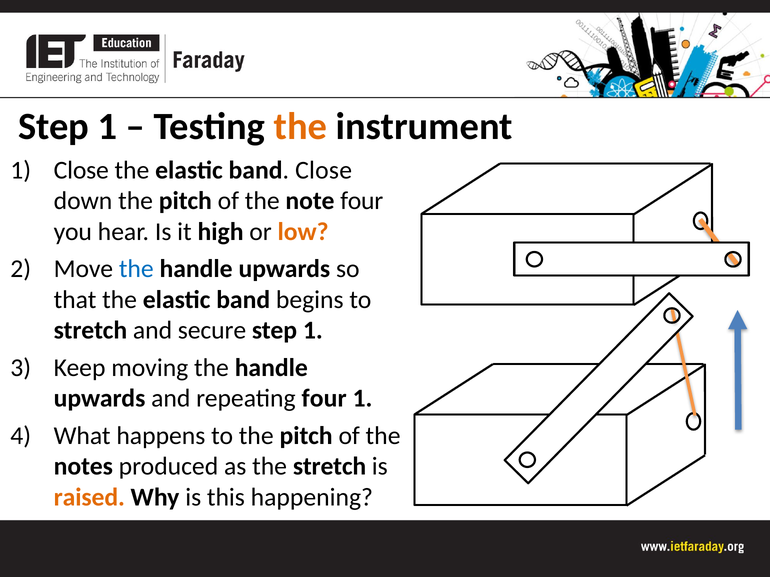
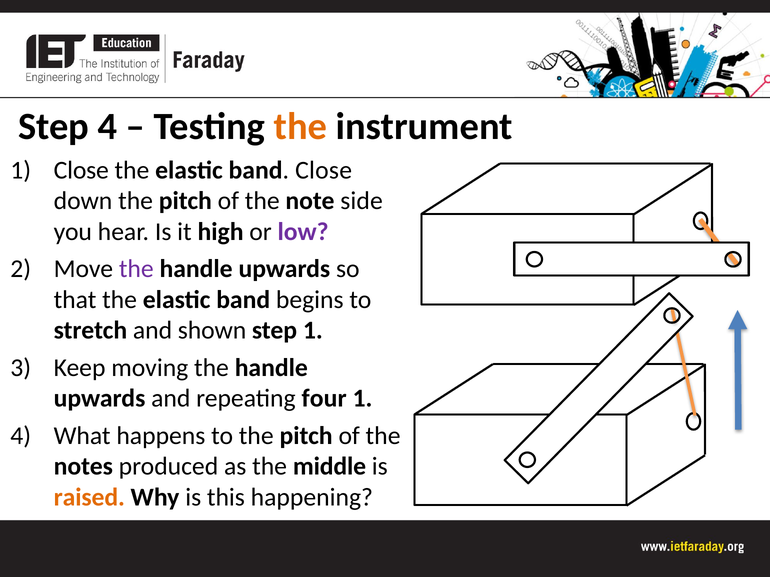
1: 1 -> 4 (107, 127)
note four: four -> side (362, 201)
low colour: orange -> purple (303, 232)
the colour: blue -> purple (136, 269)
secure: secure -> shown (212, 331)
the stretch: stretch -> middle (330, 467)
